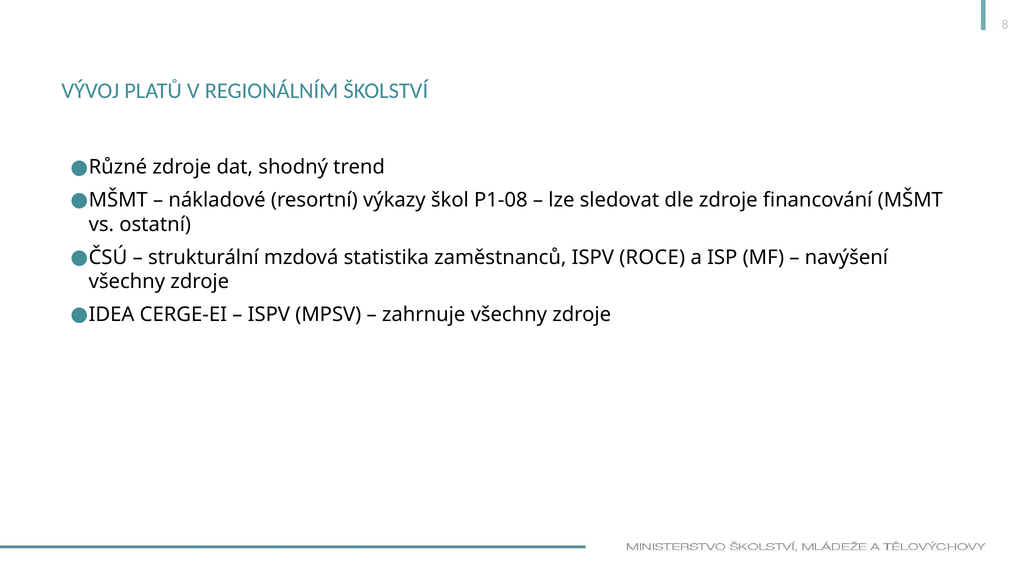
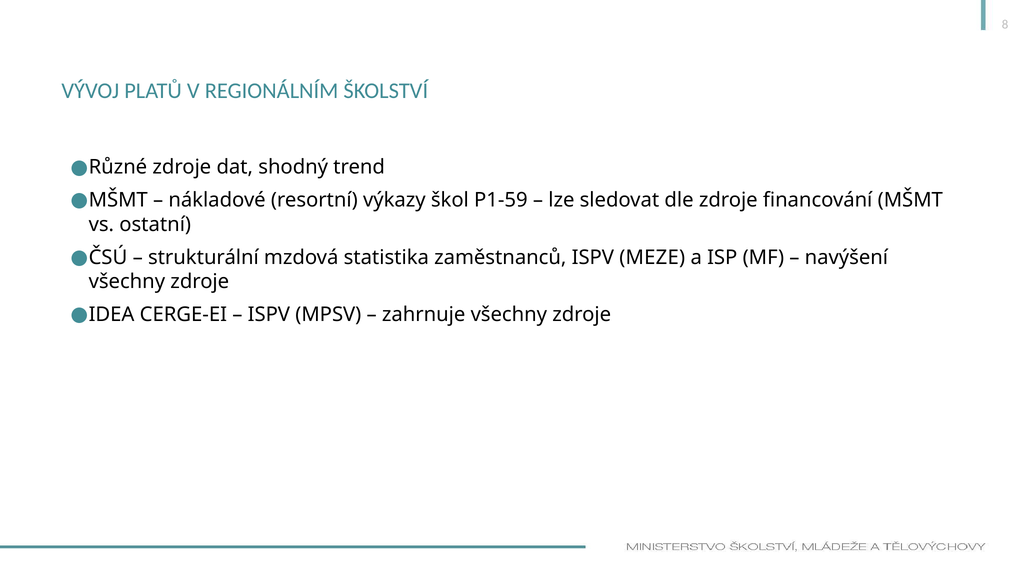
P1-08: P1-08 -> P1-59 (501, 200)
ROCE: ROCE -> MEZE (652, 257)
